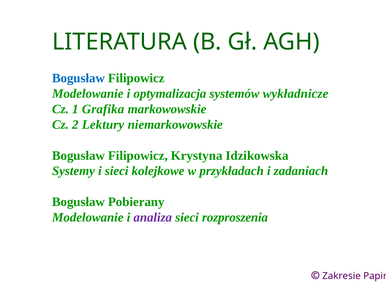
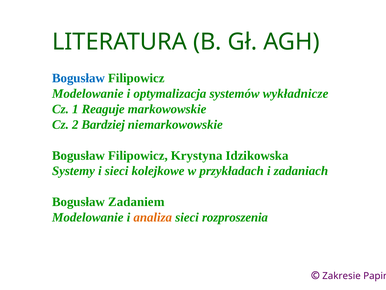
Grafika: Grafika -> Reaguje (103, 109)
Lektury: Lektury -> Bardziej (103, 124)
Pobierany: Pobierany -> Zadaniem (136, 202)
analiza colour: purple -> orange (153, 217)
